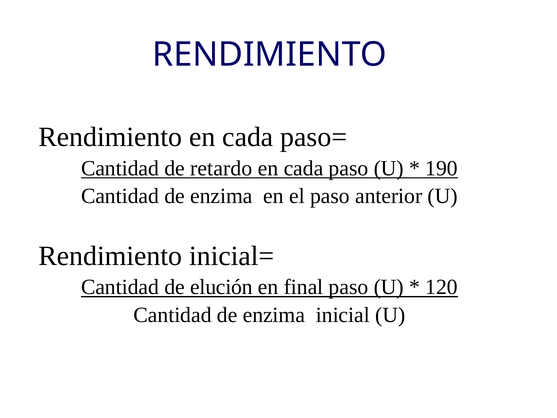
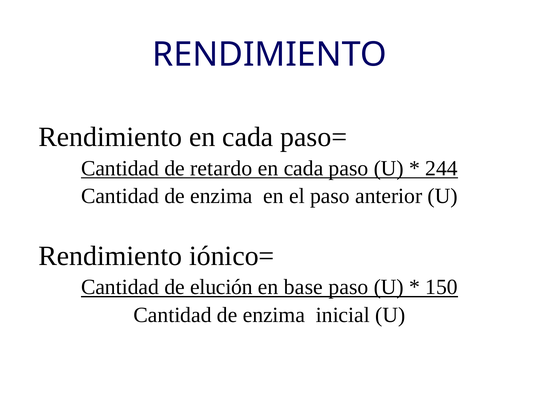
190: 190 -> 244 (441, 168)
inicial=: inicial= -> iónico= (232, 256)
final: final -> base (303, 287)
120: 120 -> 150 (441, 287)
